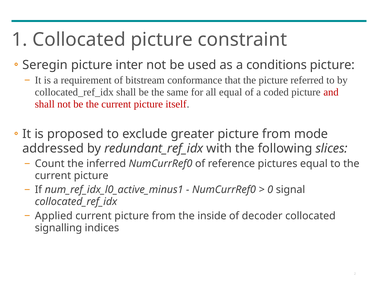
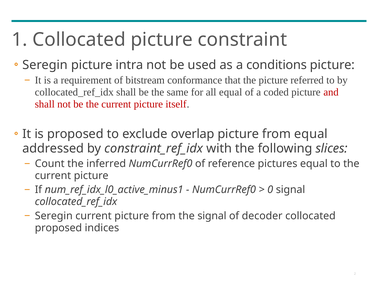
inter: inter -> intra (129, 65)
greater: greater -> overlap (193, 134)
from mode: mode -> equal (311, 134)
redundant_ref_idx: redundant_ref_idx -> constraint_ref_idx (154, 148)
Applied: Applied -> Seregin (54, 215)
the inside: inside -> signal (212, 215)
signalling: signalling -> proposed (58, 227)
